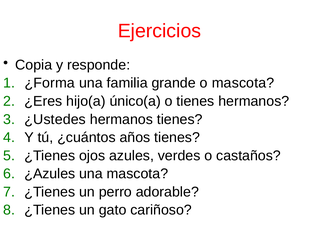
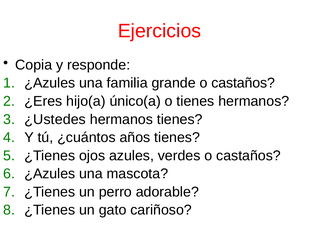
¿Forma: ¿Forma -> ¿Azules (50, 83)
grande o mascota: mascota -> castaños (243, 83)
